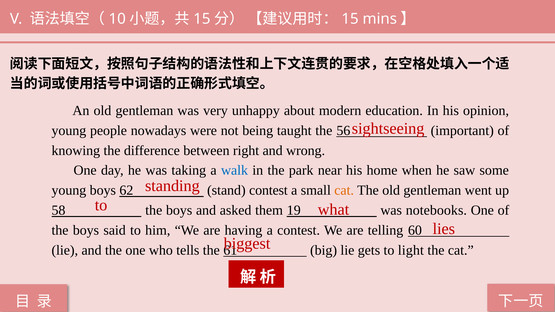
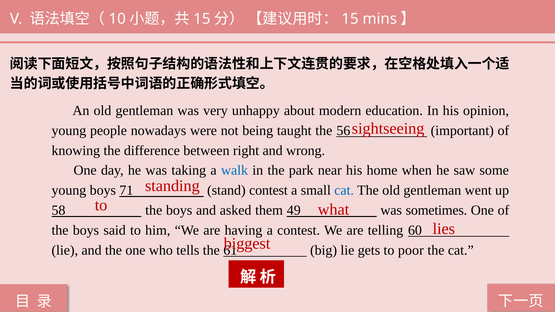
62: 62 -> 71 (126, 190)
cat colour: orange -> blue (344, 190)
19: 19 -> 49 (294, 210)
notebooks: notebooks -> sometimes (436, 210)
light: light -> poor (411, 250)
